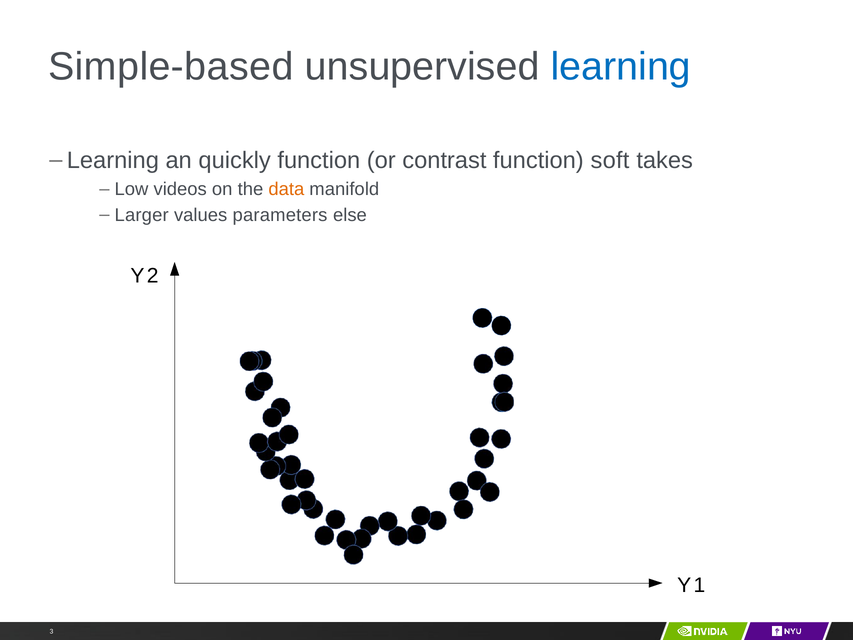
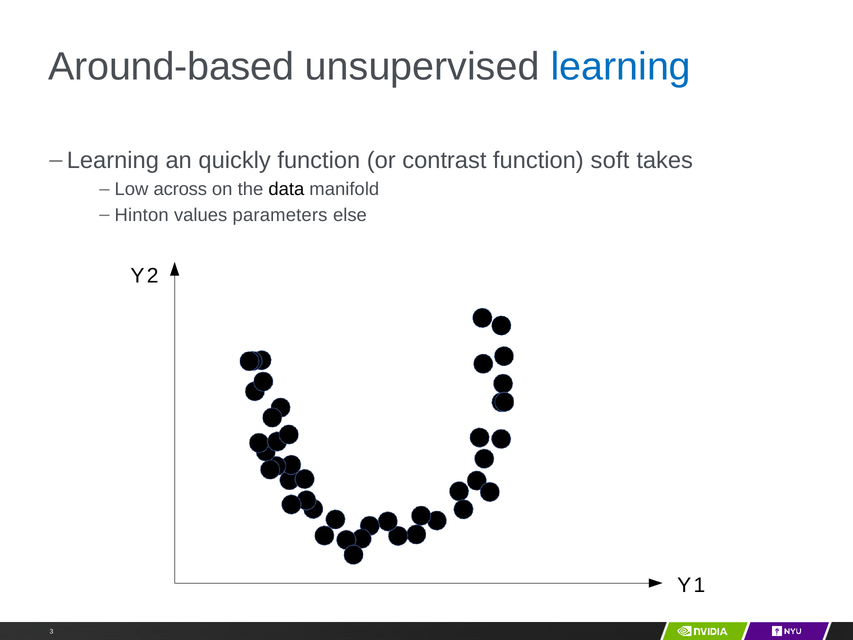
Simple-based: Simple-based -> Around-based (171, 67)
videos: videos -> across (180, 189)
data colour: orange -> black (286, 189)
Larger: Larger -> Hinton (142, 215)
